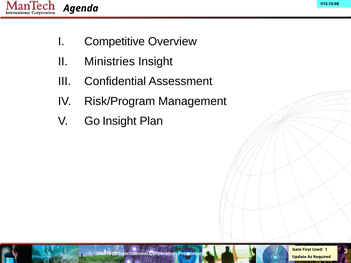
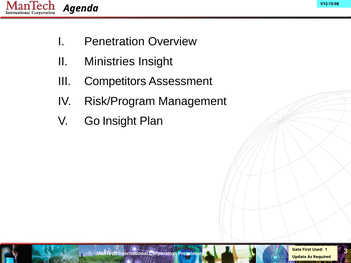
Competitive: Competitive -> Penetration (114, 42)
Confidential: Confidential -> Competitors (115, 81)
